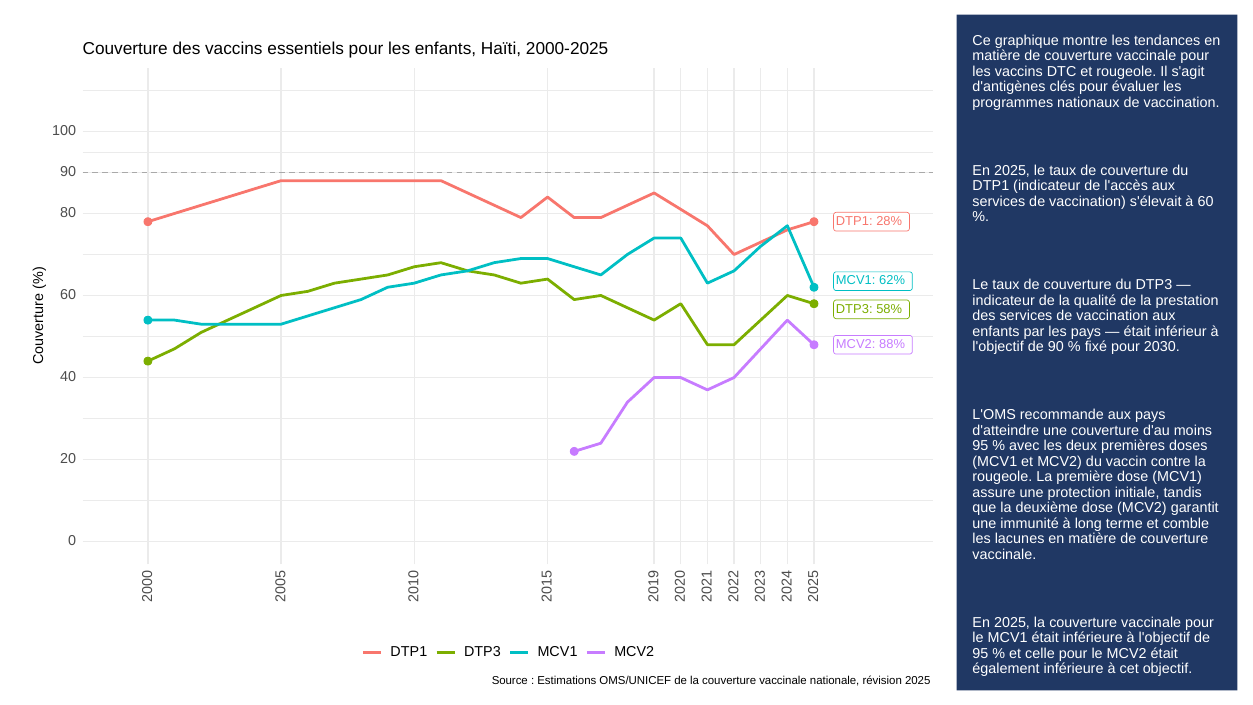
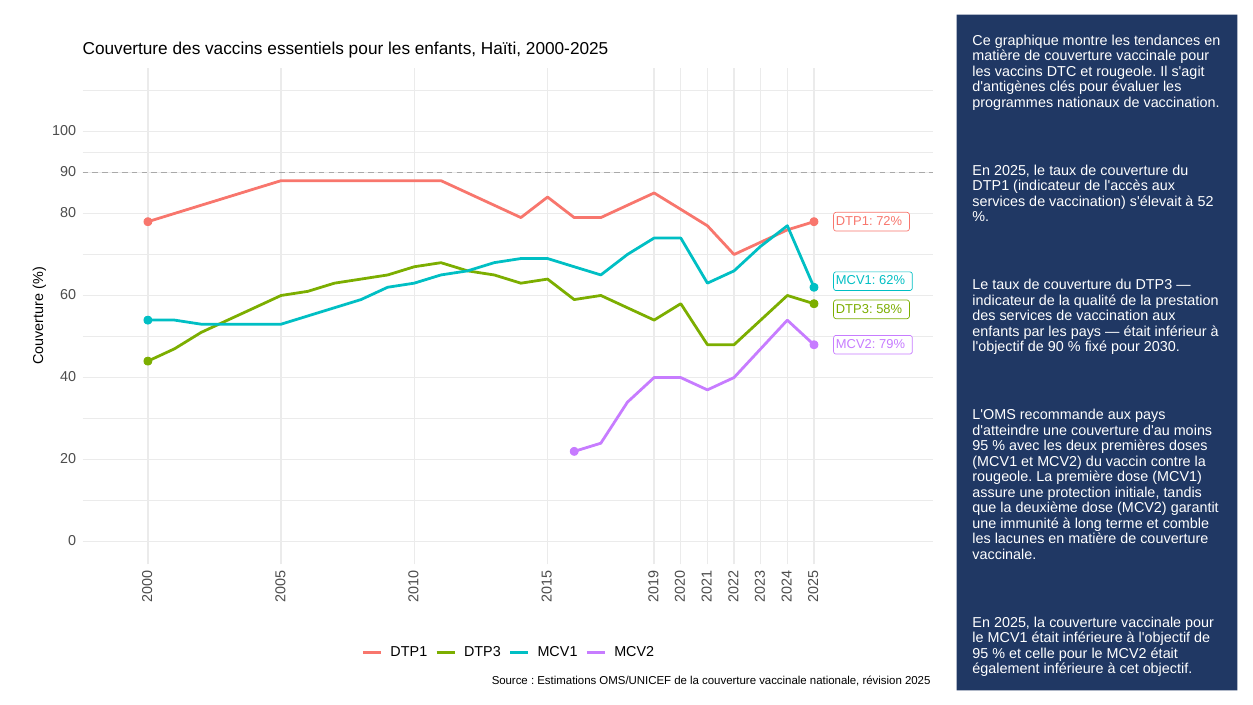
à 60: 60 -> 52 (1206, 202)
28%: 28% -> 72% (889, 221)
88%: 88% -> 79% (892, 344)
